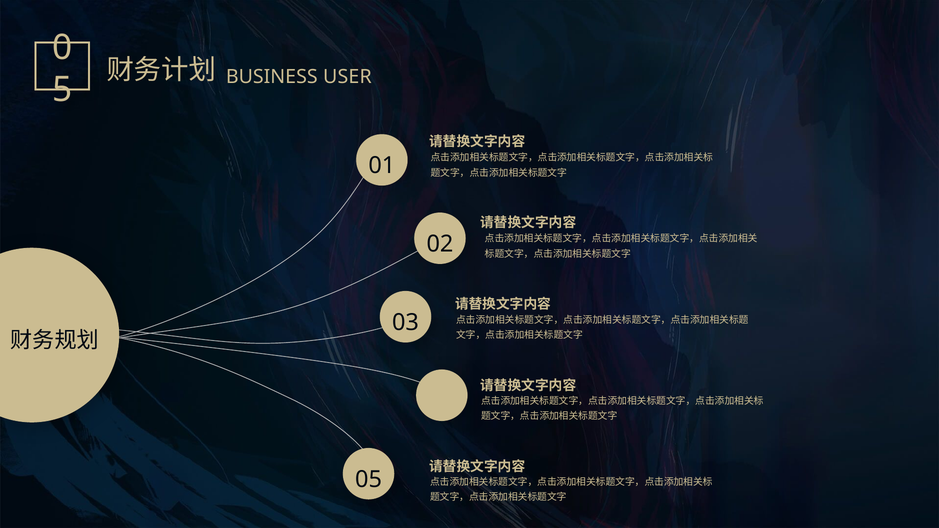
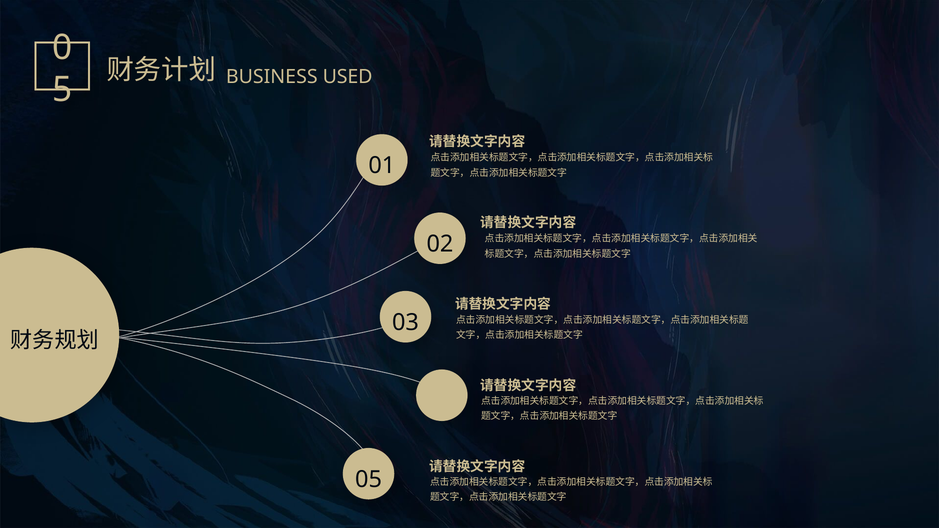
USER: USER -> USED (348, 77)
